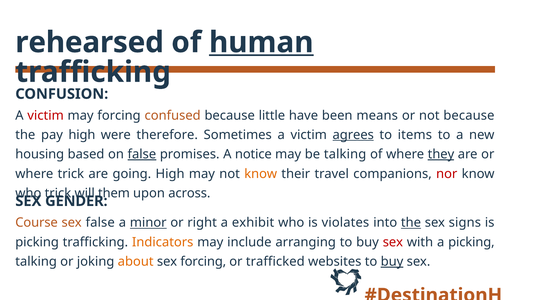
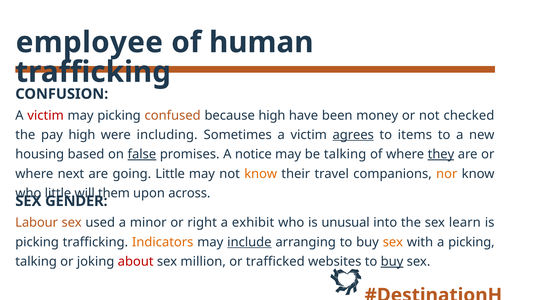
rehearsed: rehearsed -> employee (89, 43)
human underline: present -> none (261, 43)
may forcing: forcing -> picking (119, 116)
because little: little -> high (272, 116)
means: means -> money (377, 116)
not because: because -> checked (469, 116)
therefore: therefore -> including (167, 135)
where trick: trick -> next (71, 174)
going High: High -> Little (170, 174)
nor colour: red -> orange (447, 174)
who trick: trick -> little (58, 193)
Course: Course -> Labour (37, 223)
sex false: false -> used (100, 223)
minor underline: present -> none (148, 223)
violates: violates -> unusual (346, 223)
the underline: present -> none (411, 223)
signs: signs -> learn (465, 223)
include underline: none -> present (249, 242)
sex colour: red -> orange (393, 242)
about colour: orange -> red (136, 262)
sex forcing: forcing -> million (203, 262)
